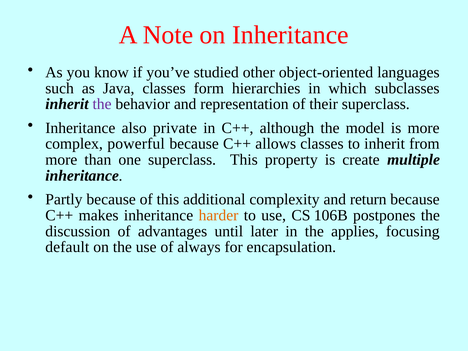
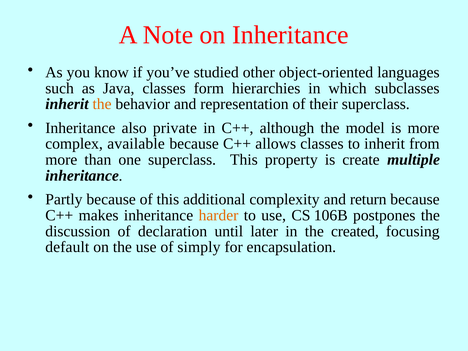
the colour: purple -> orange (102, 104)
powerful: powerful -> available (136, 144)
advantages: advantages -> declaration (173, 231)
applies: applies -> created (355, 231)
always: always -> simply (199, 247)
